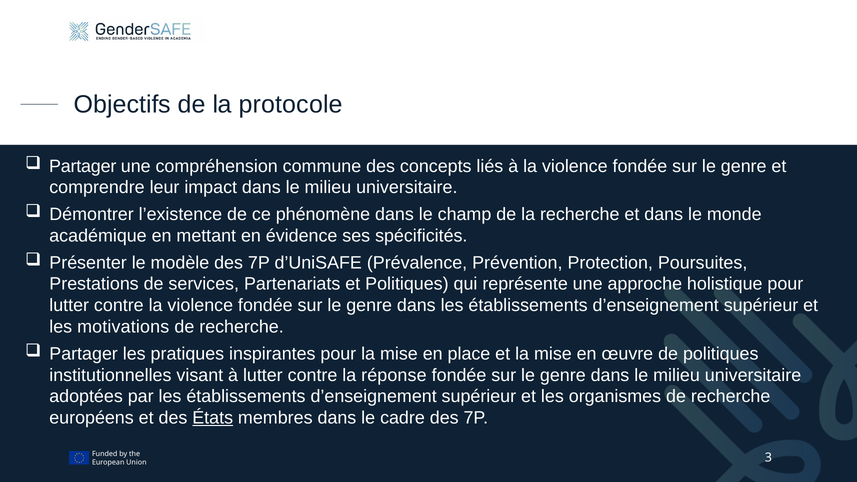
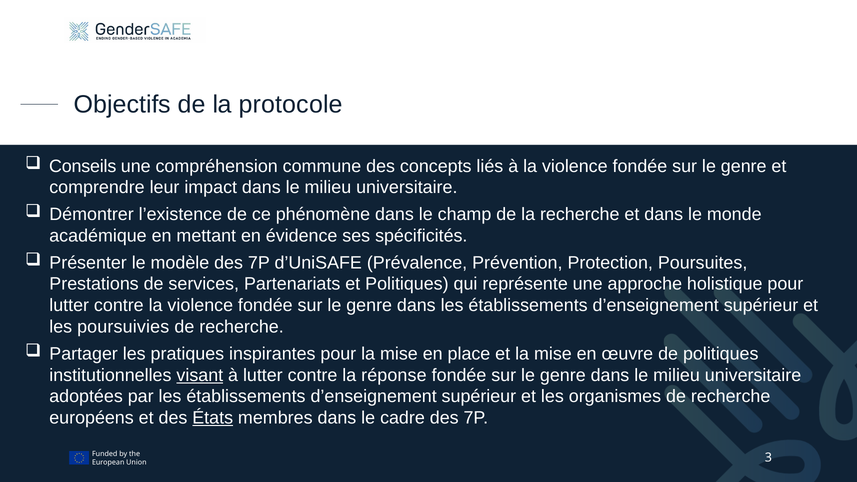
Partager: Partager -> Conseils (83, 166)
motivations: motivations -> poursuivies (123, 327)
visant underline: none -> present (200, 375)
